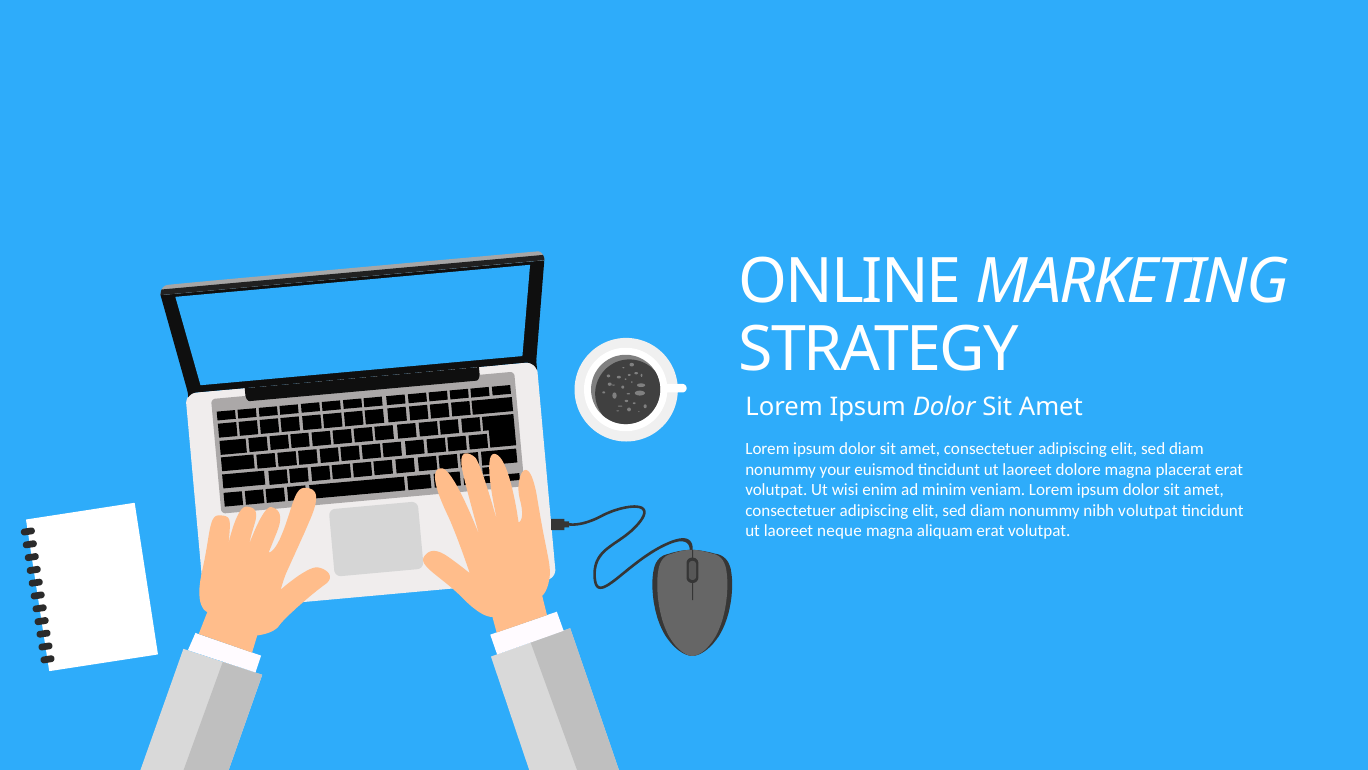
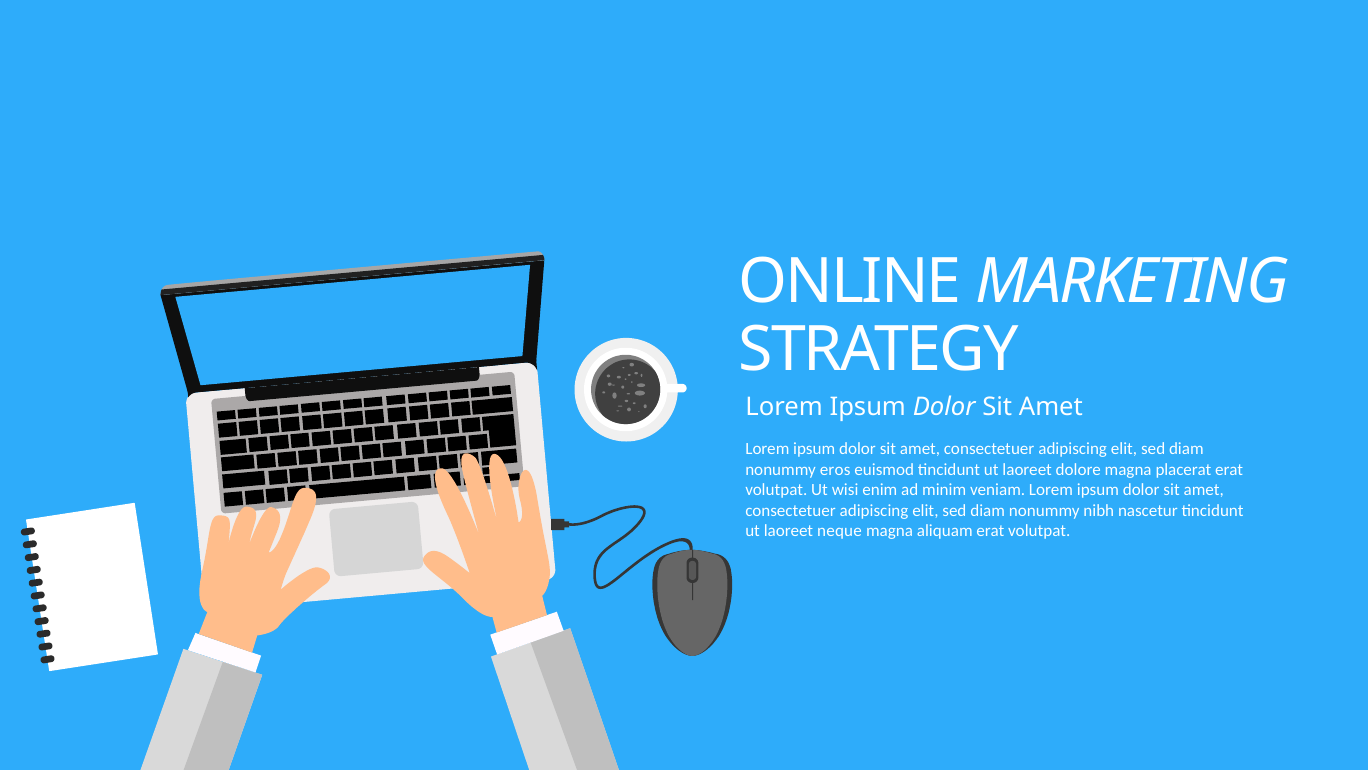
your: your -> eros (835, 469)
nibh volutpat: volutpat -> nascetur (1148, 510)
